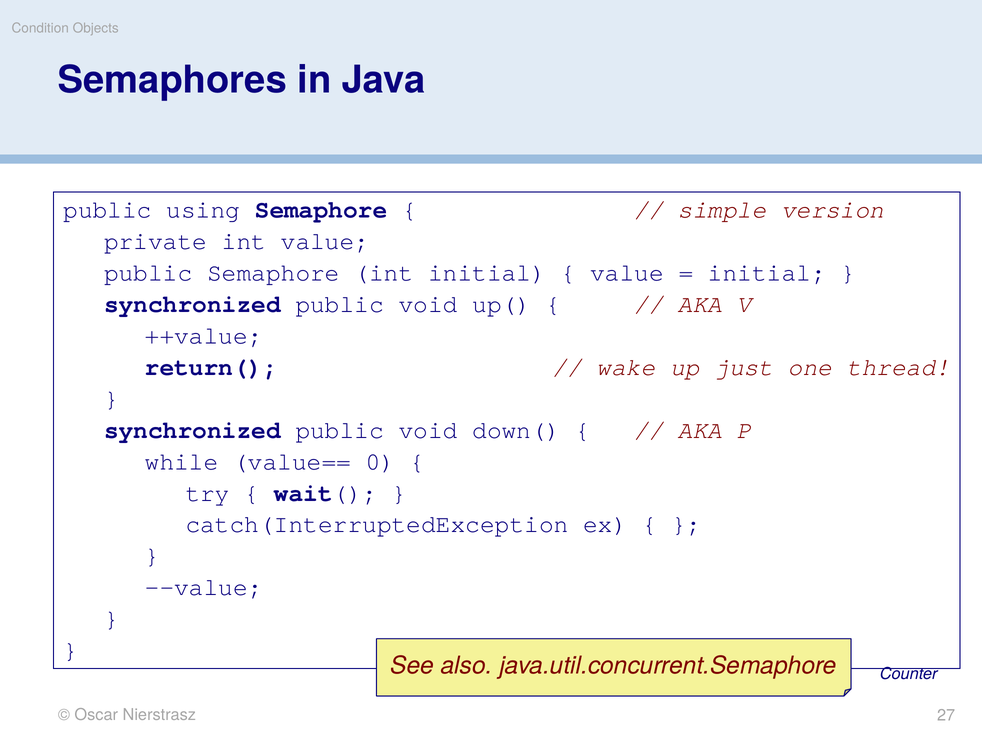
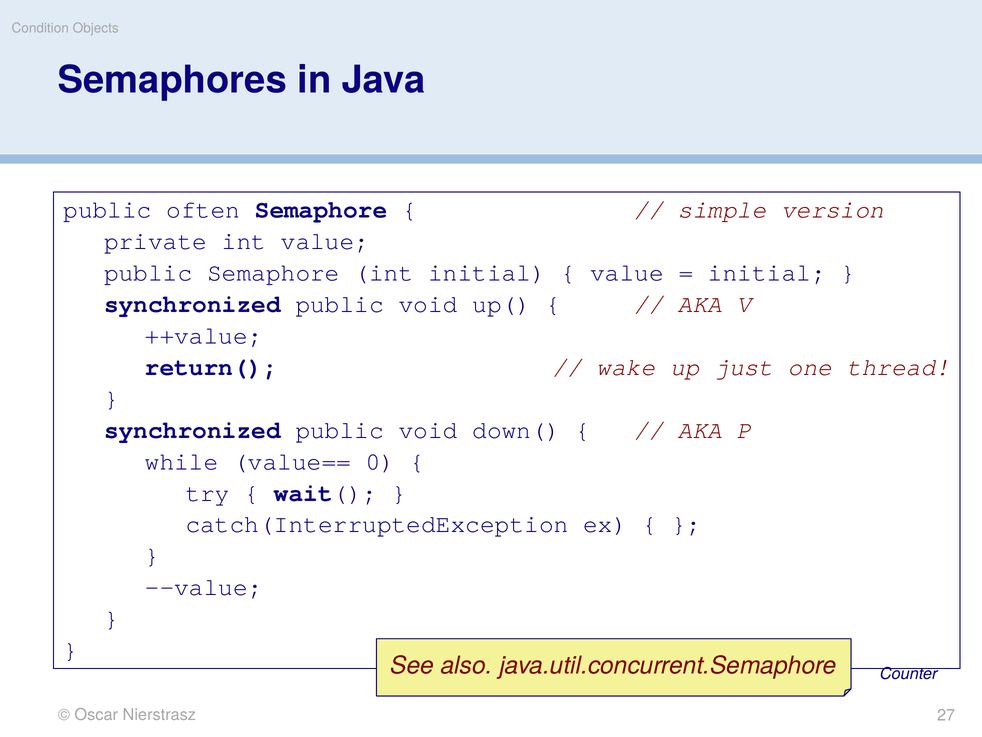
using: using -> often (203, 210)
